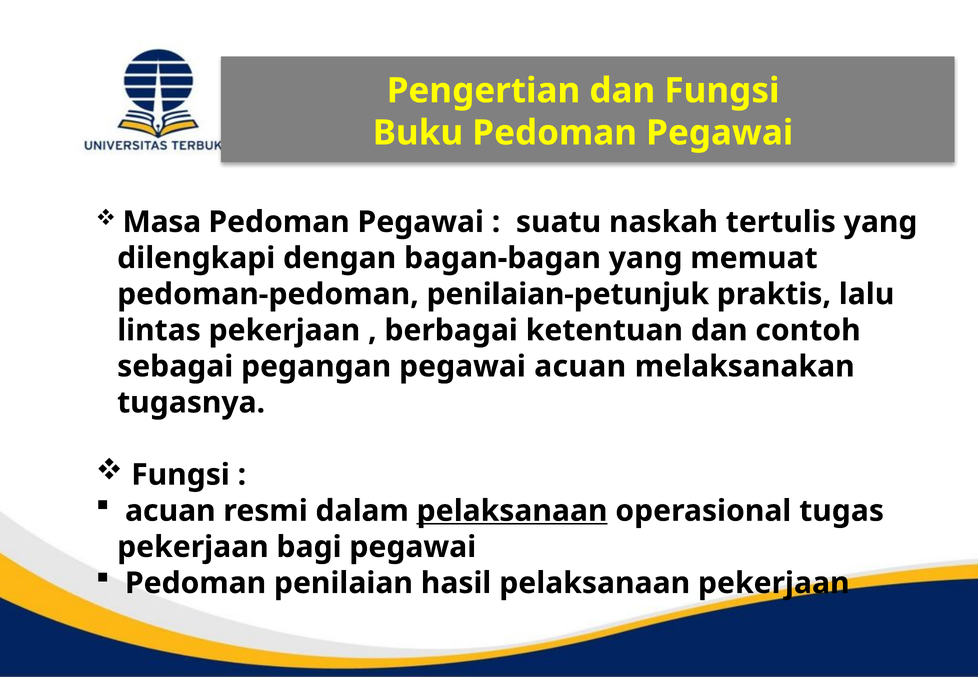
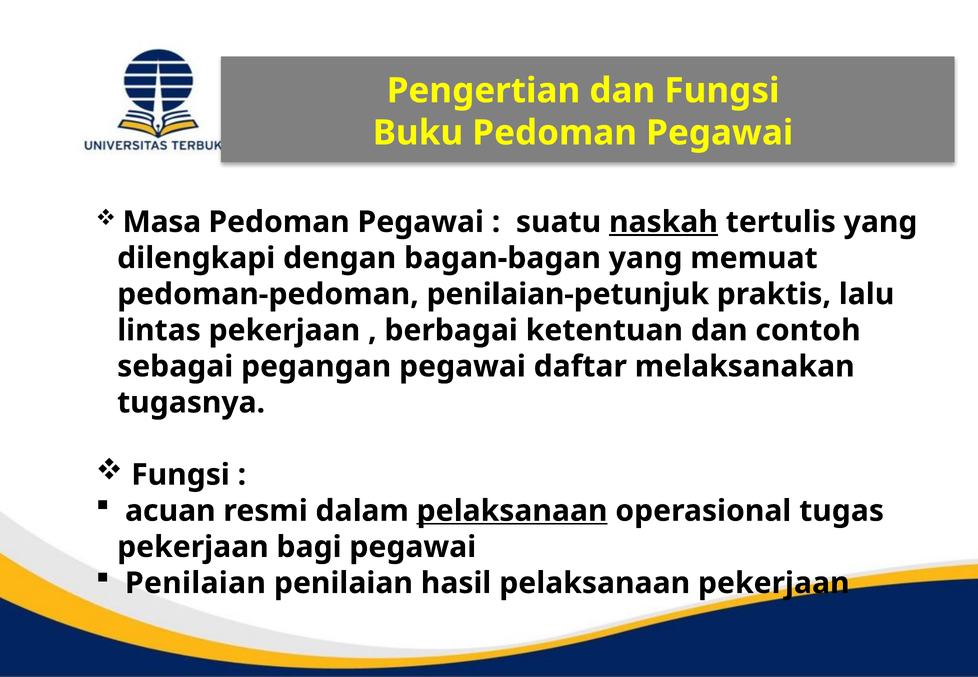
naskah underline: none -> present (663, 222)
pegawai acuan: acuan -> daftar (580, 366)
Pedoman: Pedoman -> Penilaian (195, 583)
